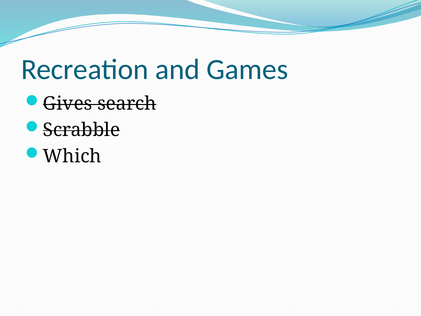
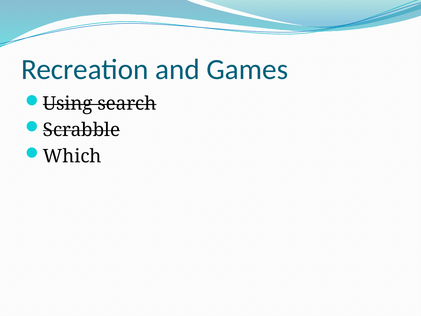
Gives: Gives -> Using (68, 104)
